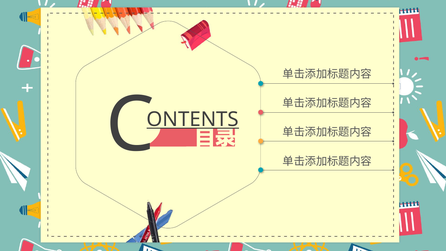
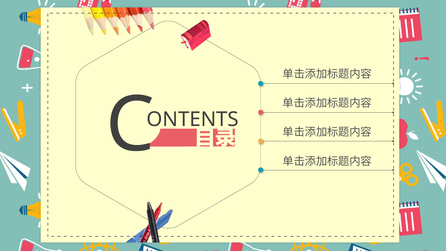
ONTENTS underline: present -> none (193, 119)
